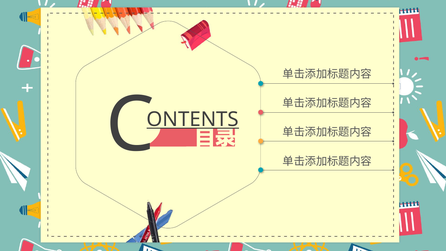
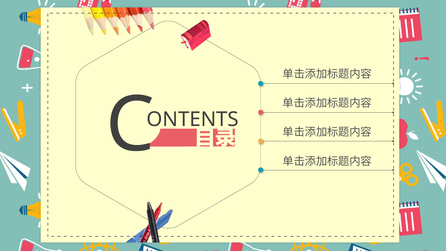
ONTENTS underline: present -> none (193, 119)
